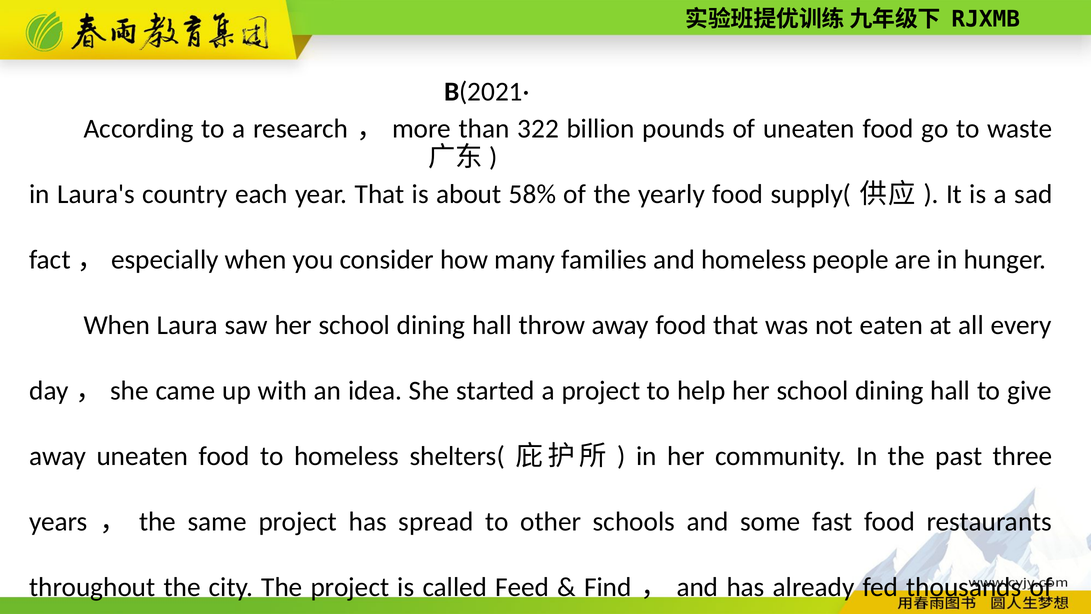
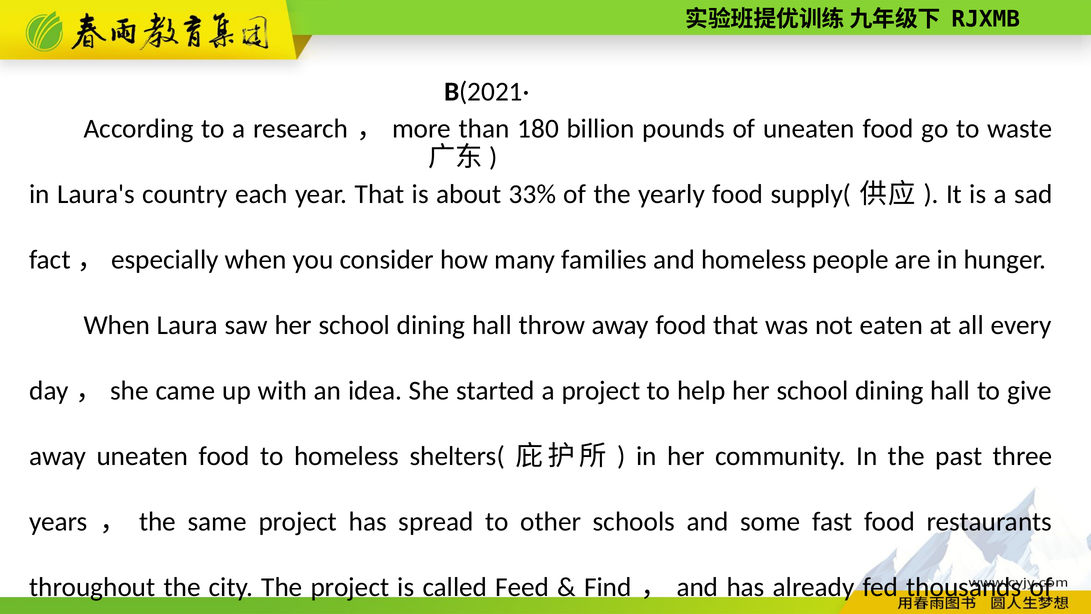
322: 322 -> 180 (538, 129)
58%: 58% -> 33% (532, 194)
